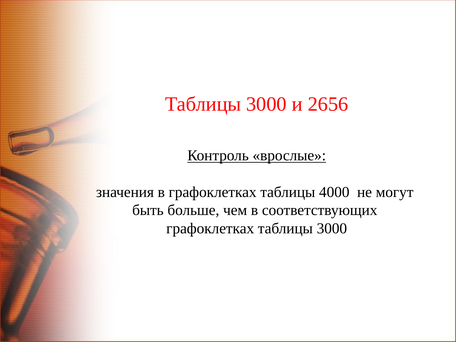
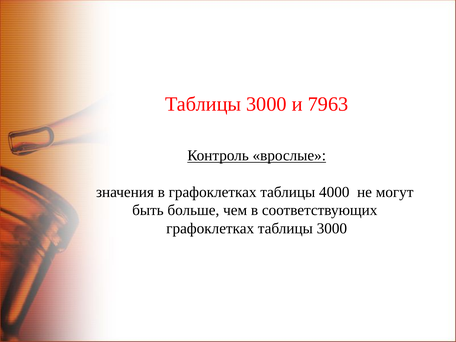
2656: 2656 -> 7963 (328, 104)
